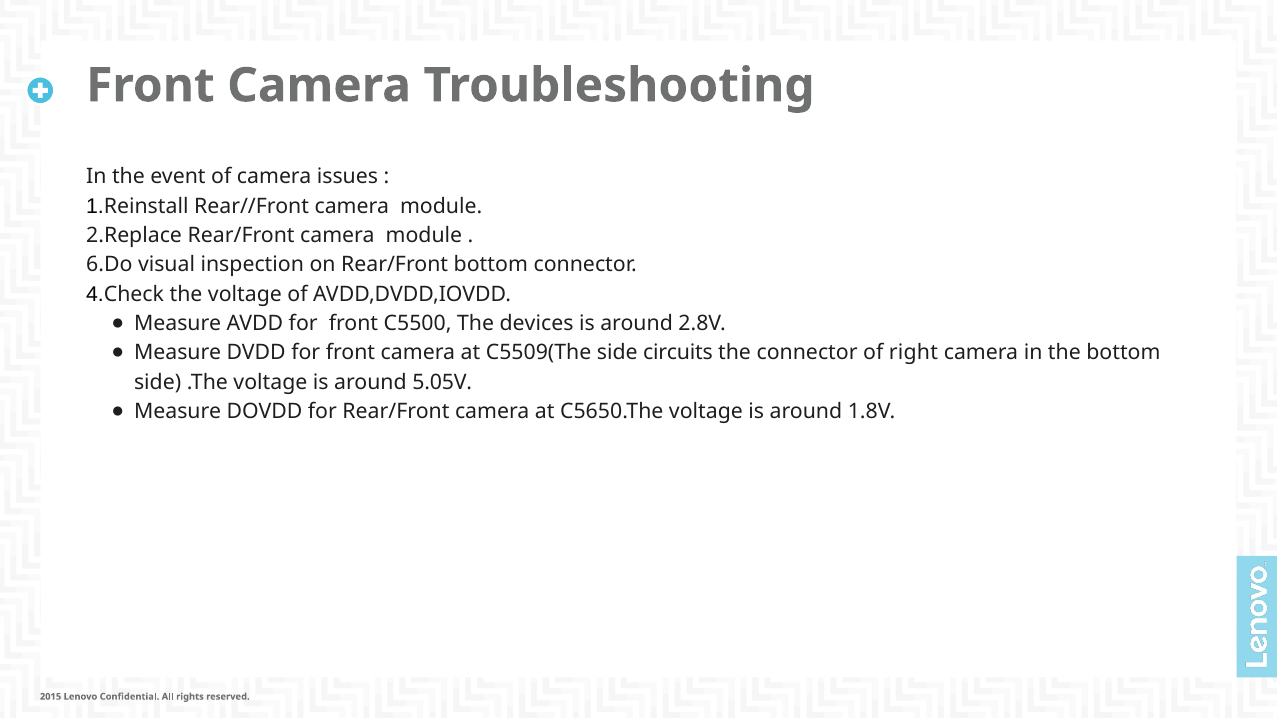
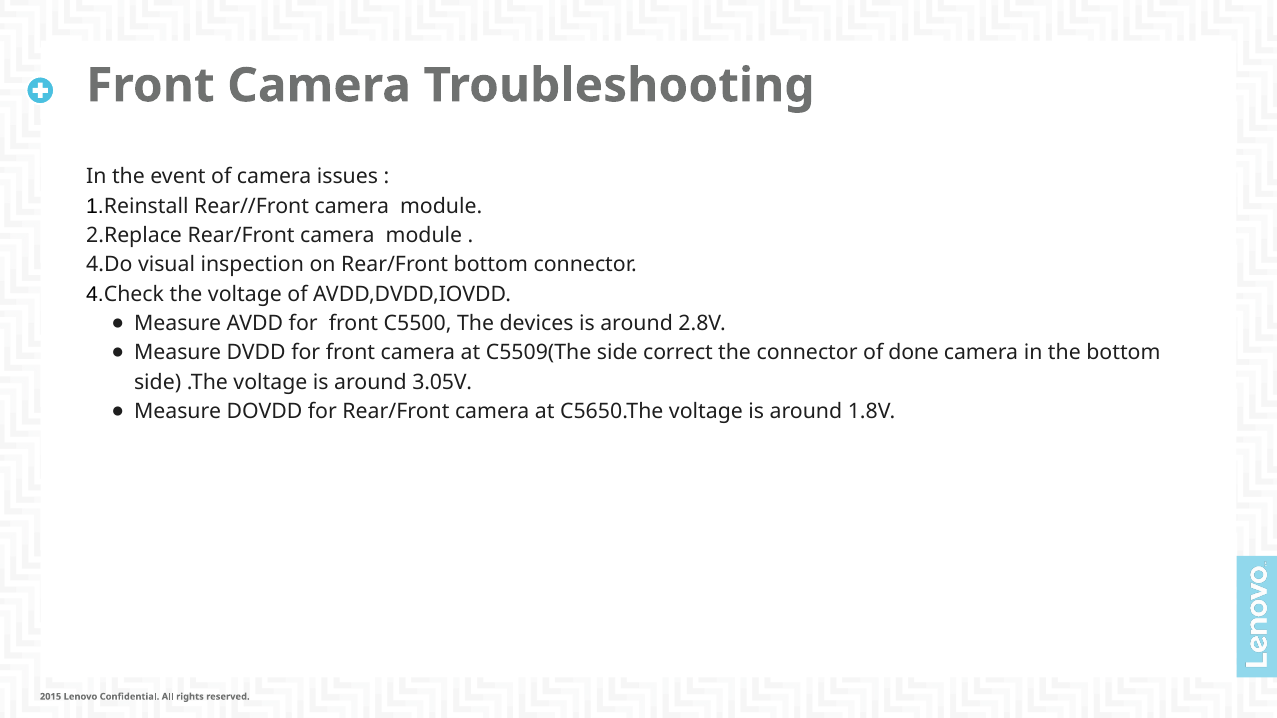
6.Do: 6.Do -> 4.Do (109, 265)
circuits: circuits -> correct (678, 353)
right: right -> done (914, 353)
5.05V: 5.05V -> 3.05V (442, 382)
